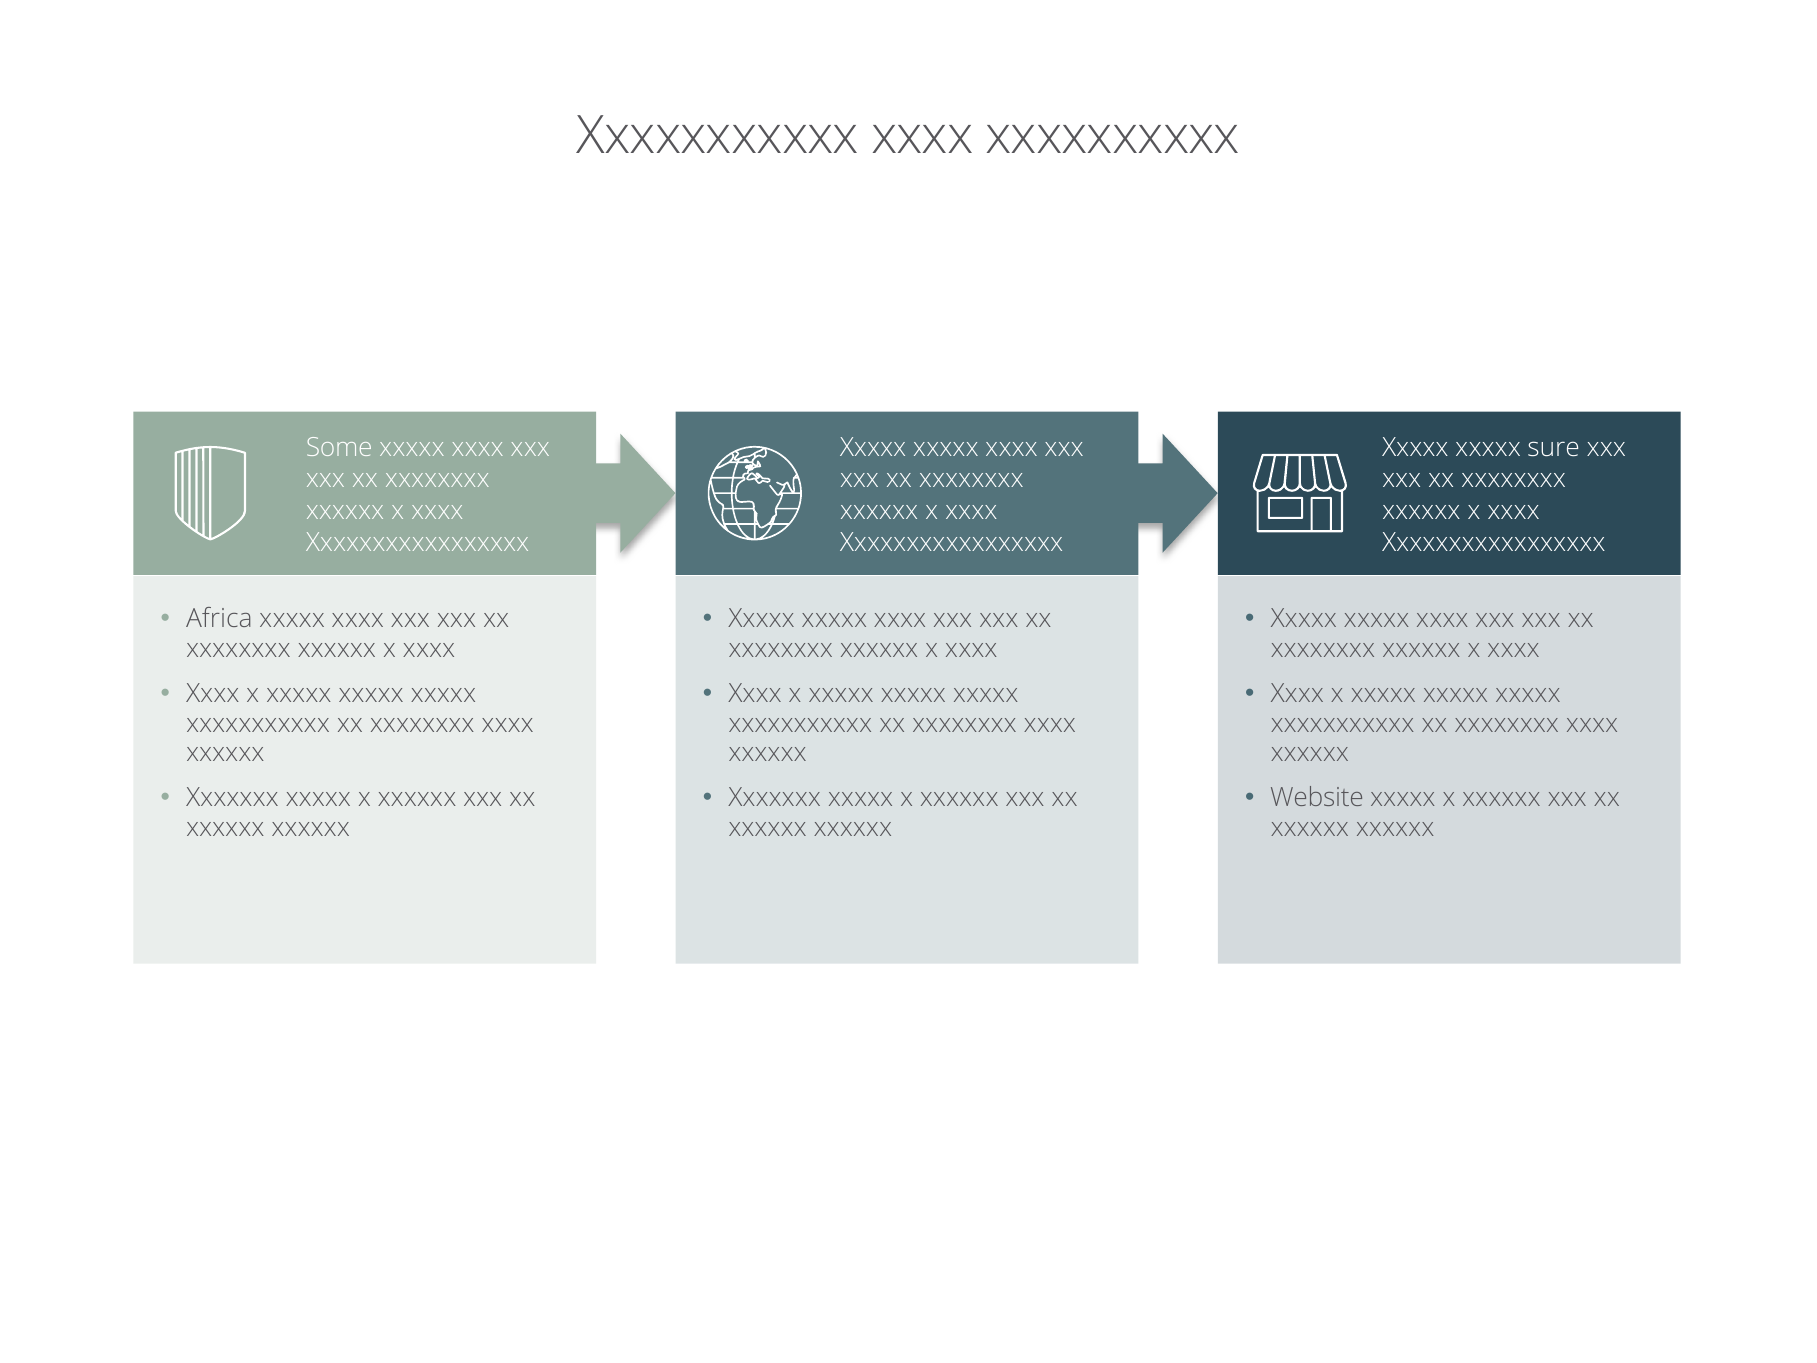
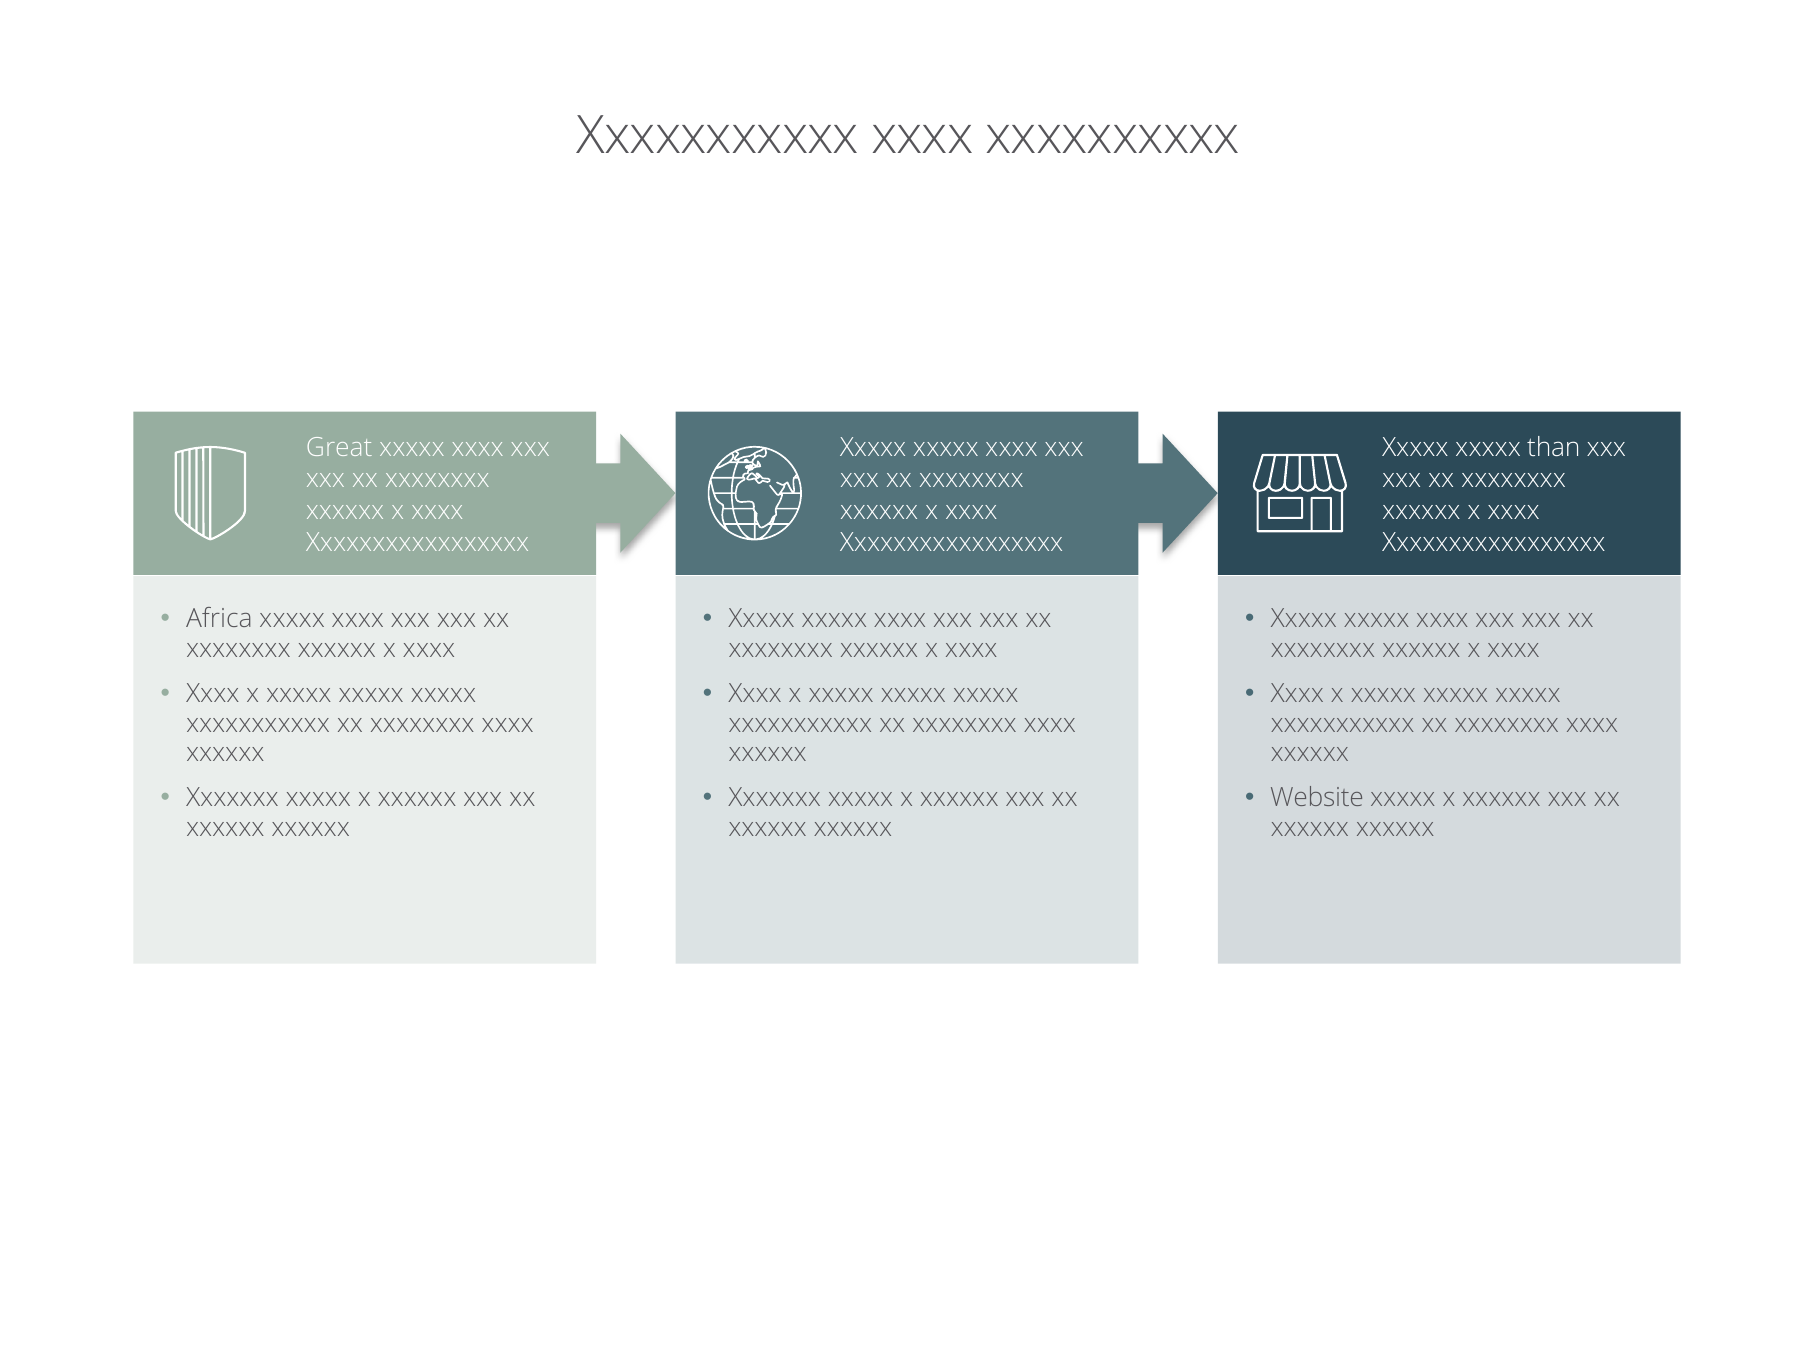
Some: Some -> Great (339, 447)
sure: sure -> than (1554, 447)
